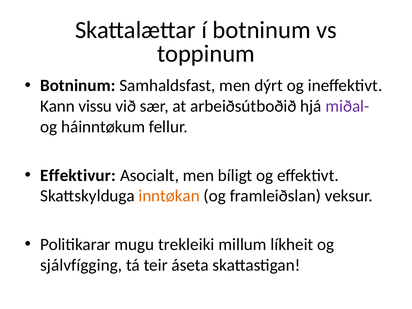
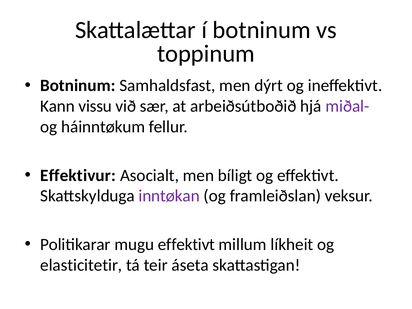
inntøkan colour: orange -> purple (169, 196)
mugu trekleiki: trekleiki -> effektivt (186, 245)
sjálvfígging: sjálvfígging -> elasticitetir (81, 265)
